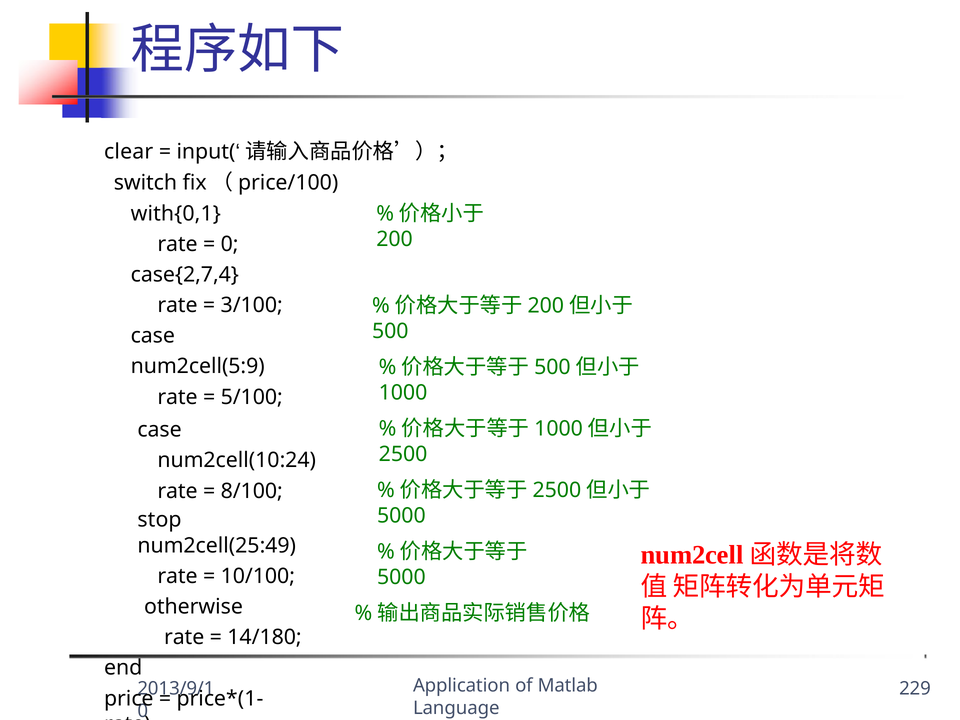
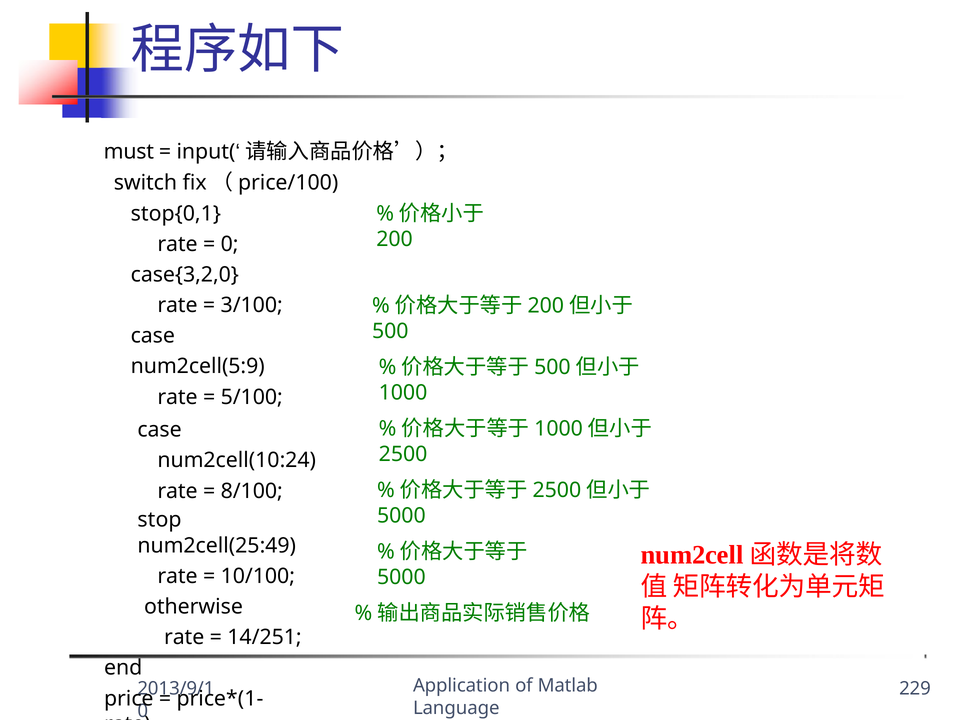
clear: clear -> must (129, 152)
with{0,1: with{0,1 -> stop{0,1 (176, 214)
case{2,7,4: case{2,7,4 -> case{3,2,0 (185, 275)
14/180: 14/180 -> 14/251 (265, 637)
